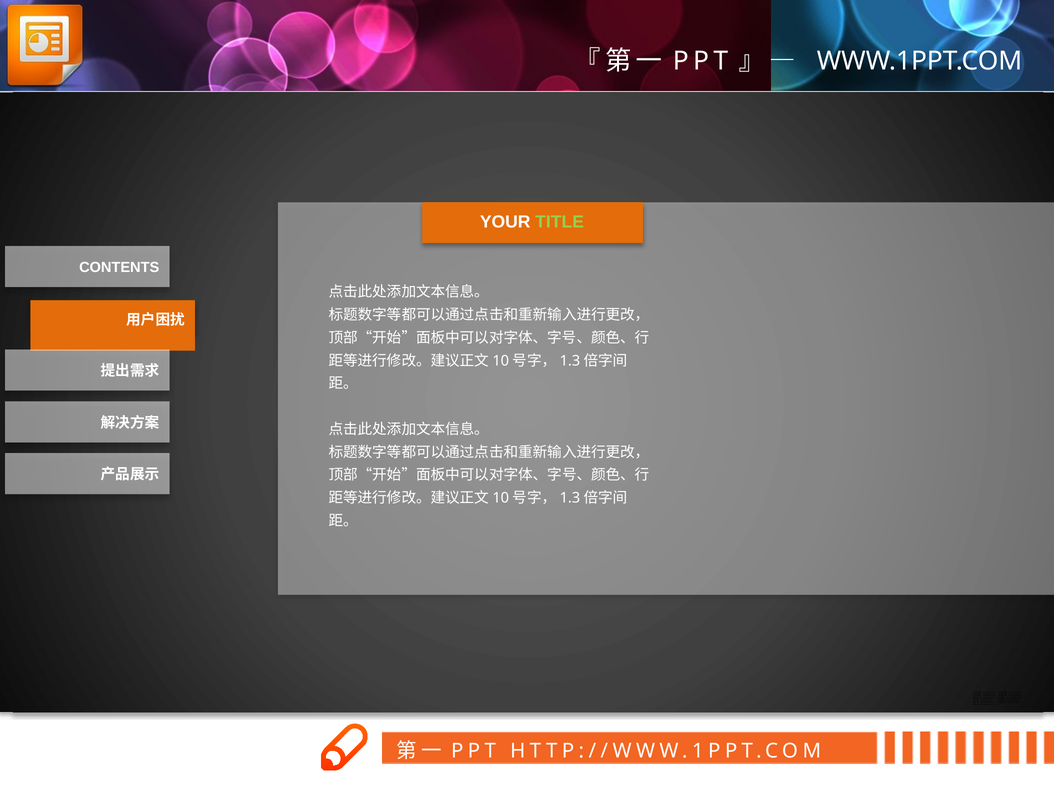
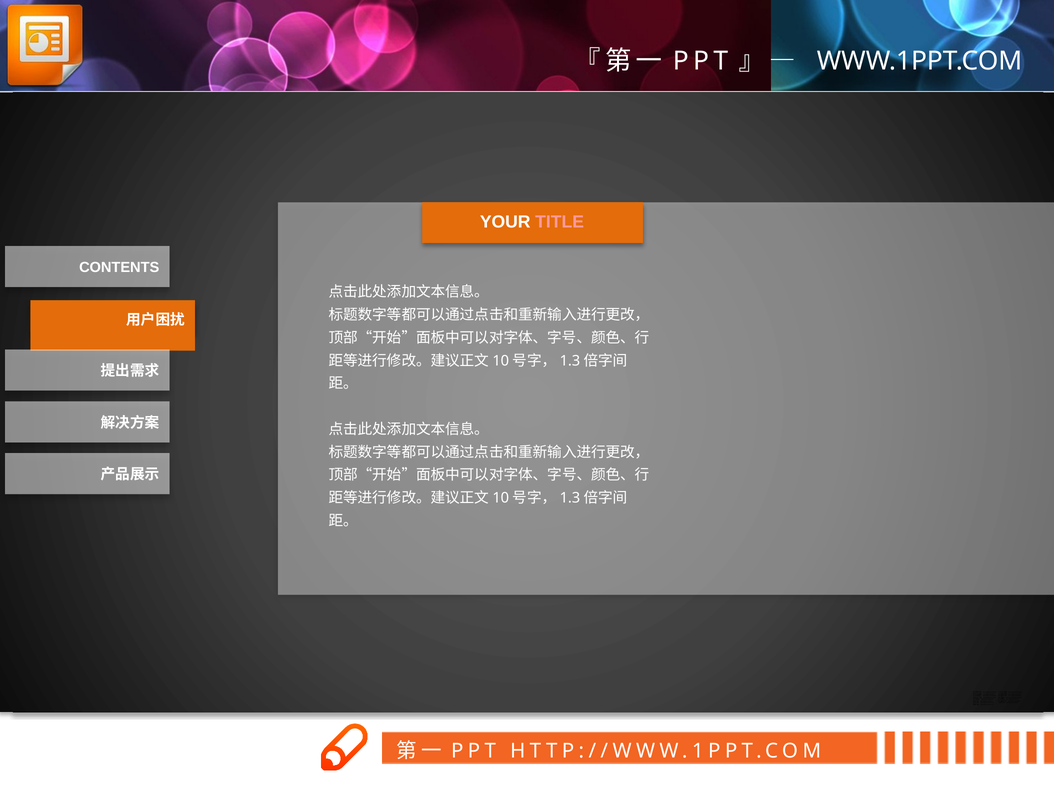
TITLE colour: light green -> pink (560, 222)
